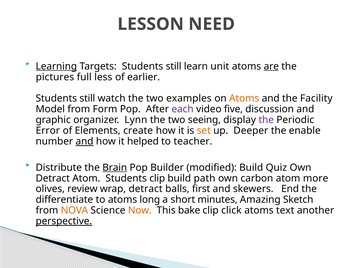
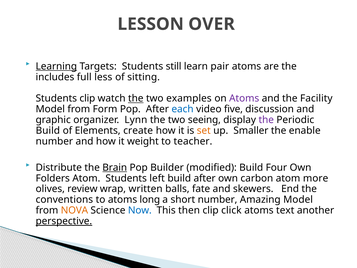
NEED: NEED -> OVER (212, 24)
unit: unit -> pair (220, 66)
are underline: present -> none (271, 66)
pictures: pictures -> includes (55, 77)
earlier: earlier -> sitting (144, 77)
still: still -> clip (87, 98)
the underline: none -> present (136, 98)
Atoms colour: orange -> purple (244, 98)
each colour: purple -> blue (183, 109)
Error: Error -> Build (48, 131)
Deeper: Deeper -> Smaller (251, 131)
and underline: present -> none (84, 141)
helped: helped -> weight (143, 141)
Quiz: Quiz -> Four (276, 167)
Detract: Detract -> Folders (53, 178)
Students clip: clip -> left (157, 178)
build path: path -> after (205, 178)
wrap detract: detract -> written (146, 189)
first: first -> fate (201, 189)
differentiate: differentiate -> conventions (64, 199)
short minutes: minutes -> number (218, 199)
Amazing Sketch: Sketch -> Model (298, 199)
Now colour: orange -> blue (140, 210)
bake: bake -> then (189, 210)
